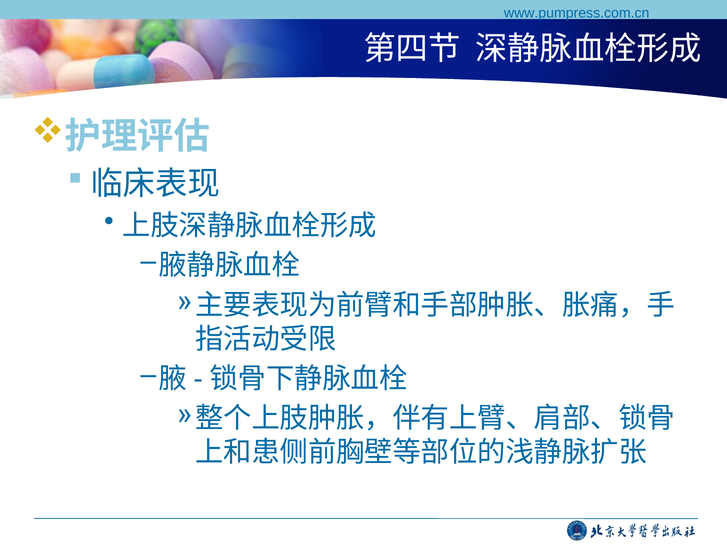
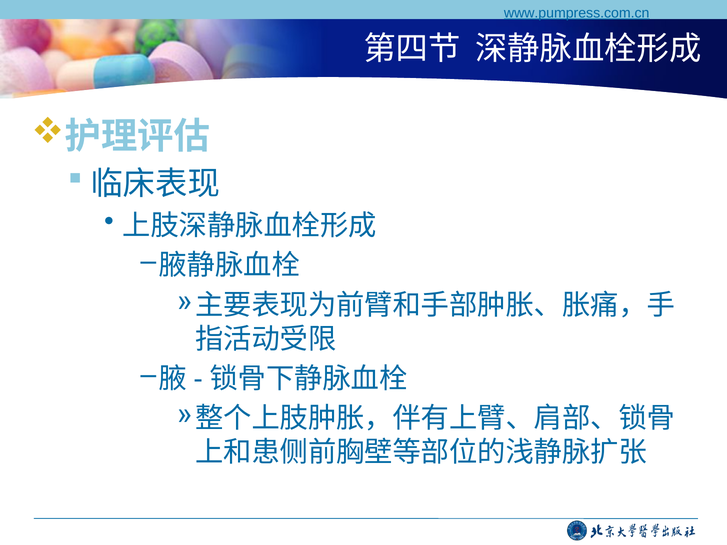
www.pumpress.com.cn underline: none -> present (577, 13)
